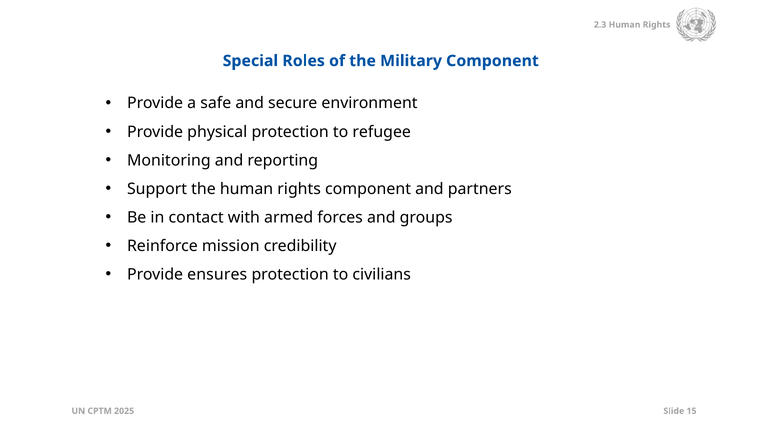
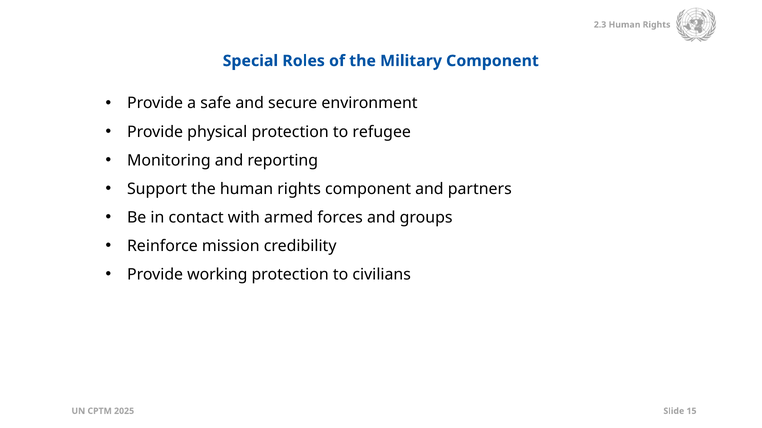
ensures: ensures -> working (217, 275)
